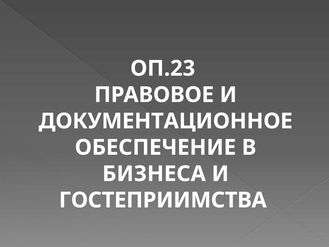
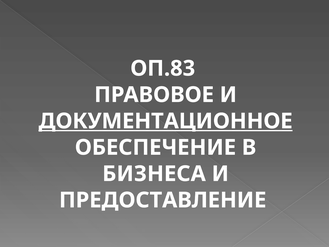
ОП.23: ОП.23 -> ОП.83 (163, 68)
ДОКУМЕНТАЦИОННОЕ underline: none -> present (166, 121)
ГОСТЕПРИИМСТВА: ГОСТЕПРИИМСТВА -> ПРЕДОСТАВЛЕНИЕ (163, 200)
